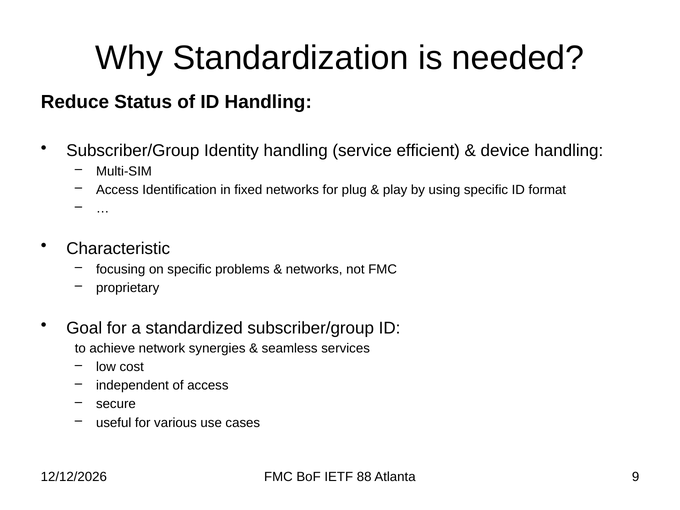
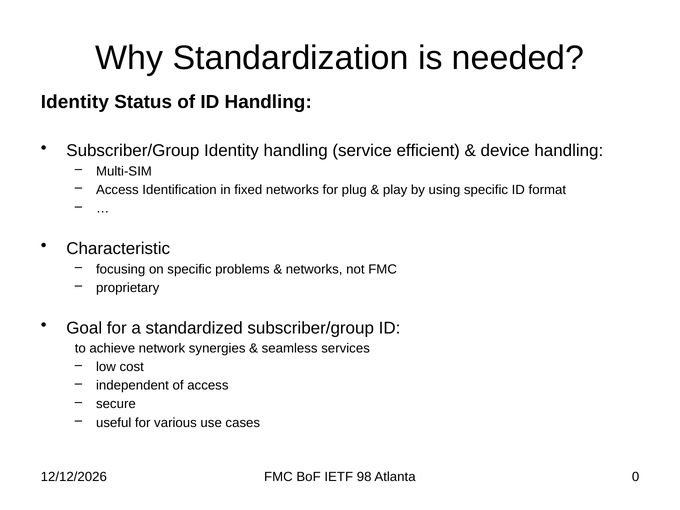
Reduce: Reduce -> Identity (75, 102)
88: 88 -> 98 (364, 477)
9: 9 -> 0 (636, 477)
